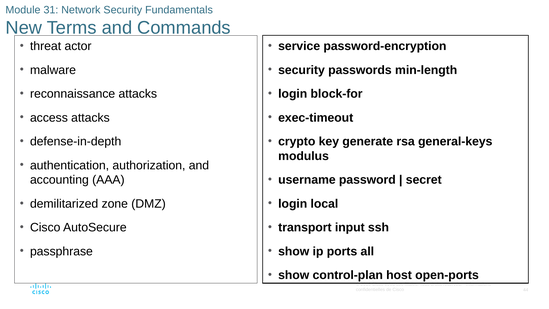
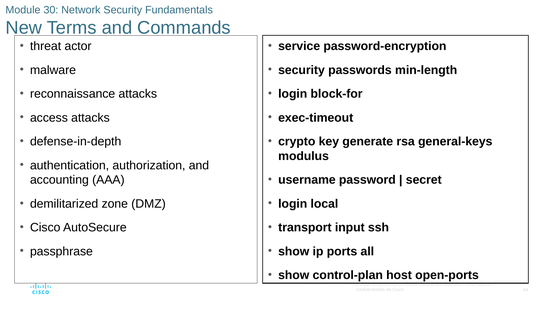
31: 31 -> 30 (51, 10)
